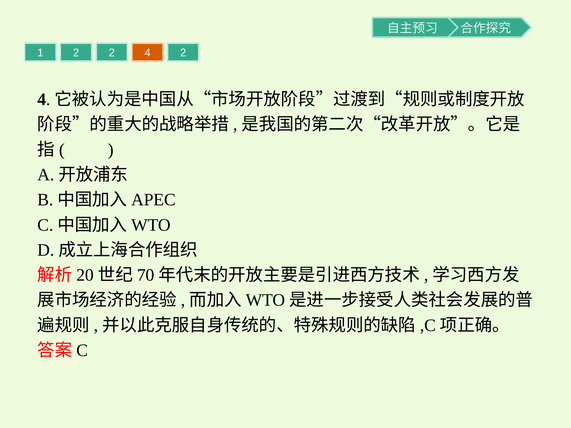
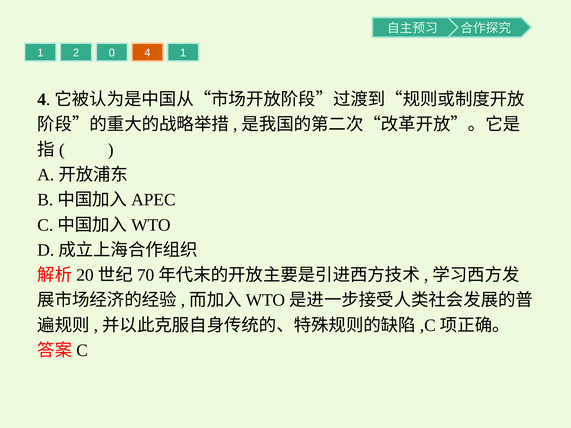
2 2: 2 -> 0 (112, 53)
4 2: 2 -> 1 (183, 53)
